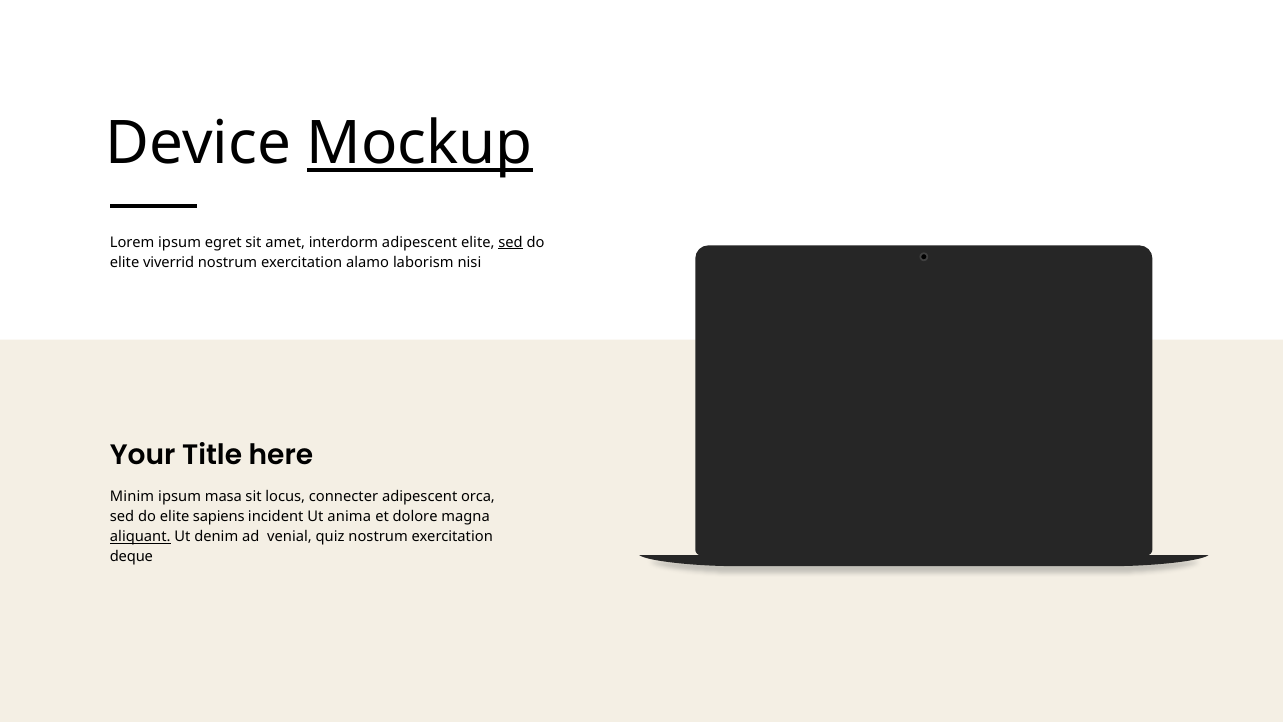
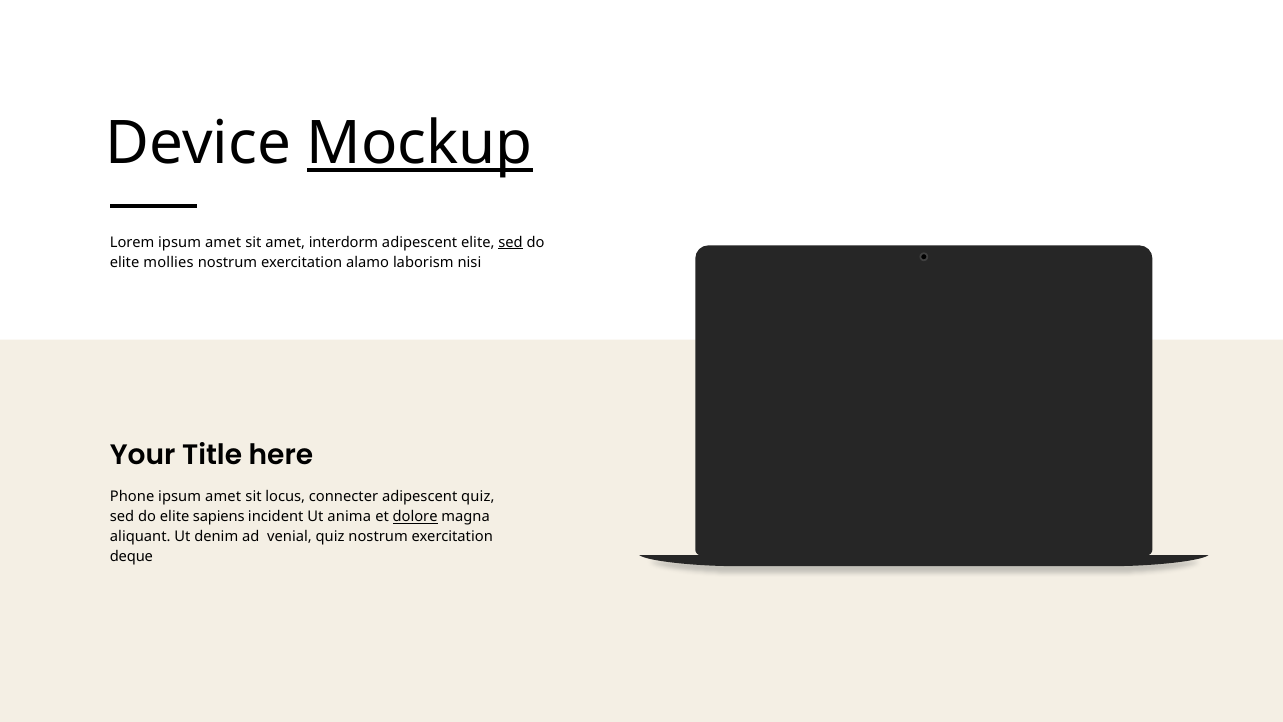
Lorem ipsum egret: egret -> amet (223, 242)
viverrid: viverrid -> mollies (168, 262)
Minim: Minim -> Phone (132, 497)
masa: masa -> amet (223, 497)
adipescent orca: orca -> quiz (478, 497)
dolore underline: none -> present (415, 517)
aliquant underline: present -> none (140, 537)
